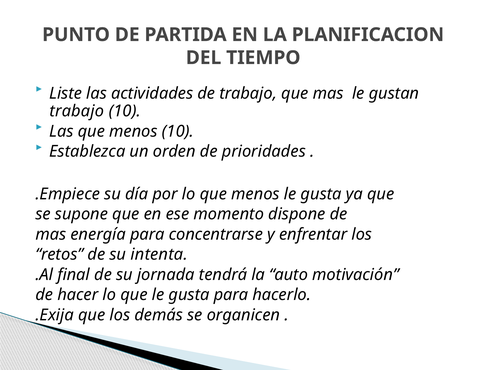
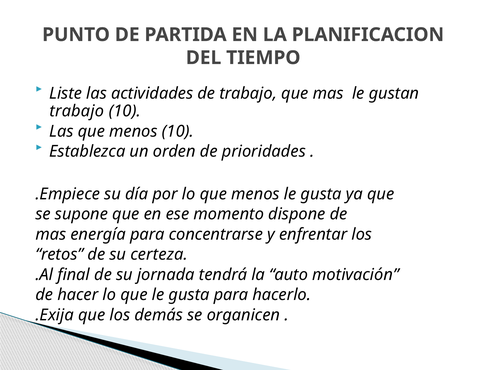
intenta: intenta -> certeza (159, 254)
